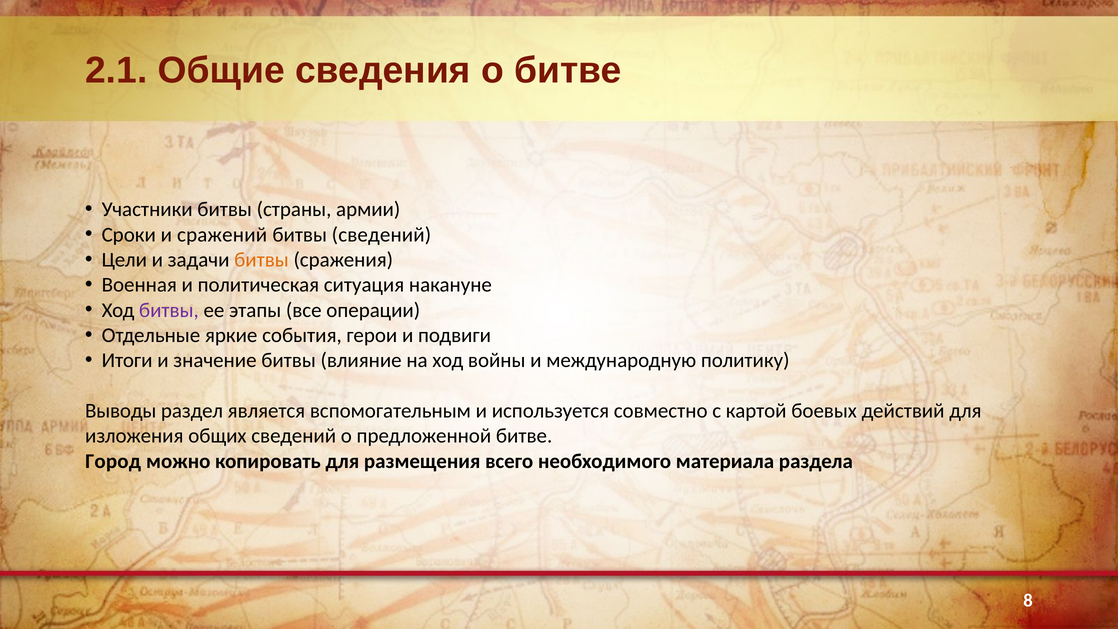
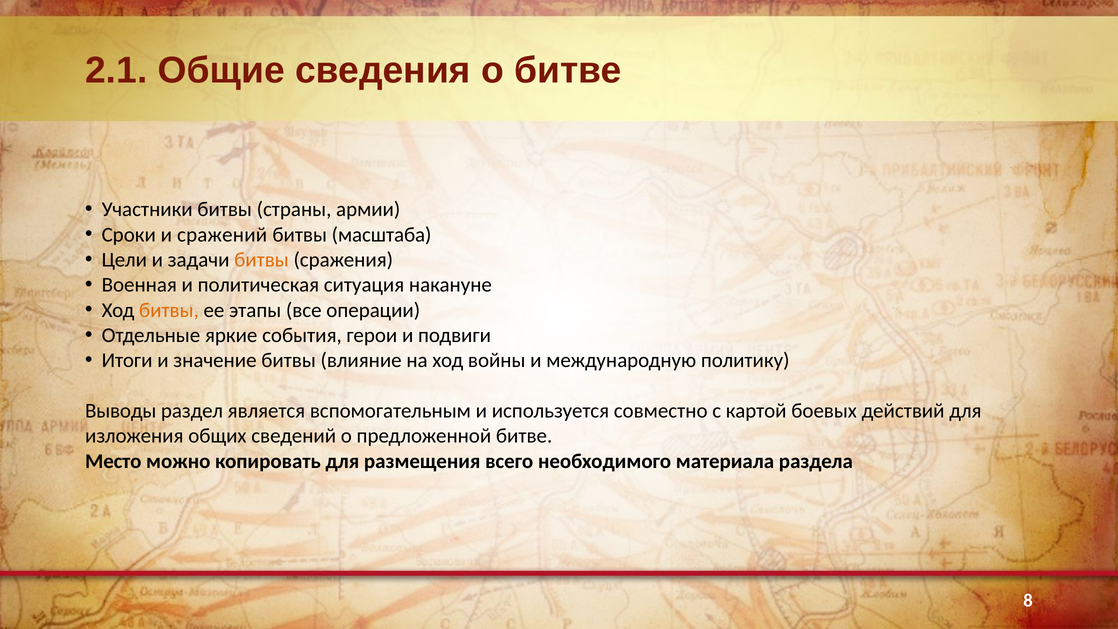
битвы сведений: сведений -> масштаба (382, 235)
битвы colour: purple -> orange (169, 310)
Город: Город -> Место (113, 461)
